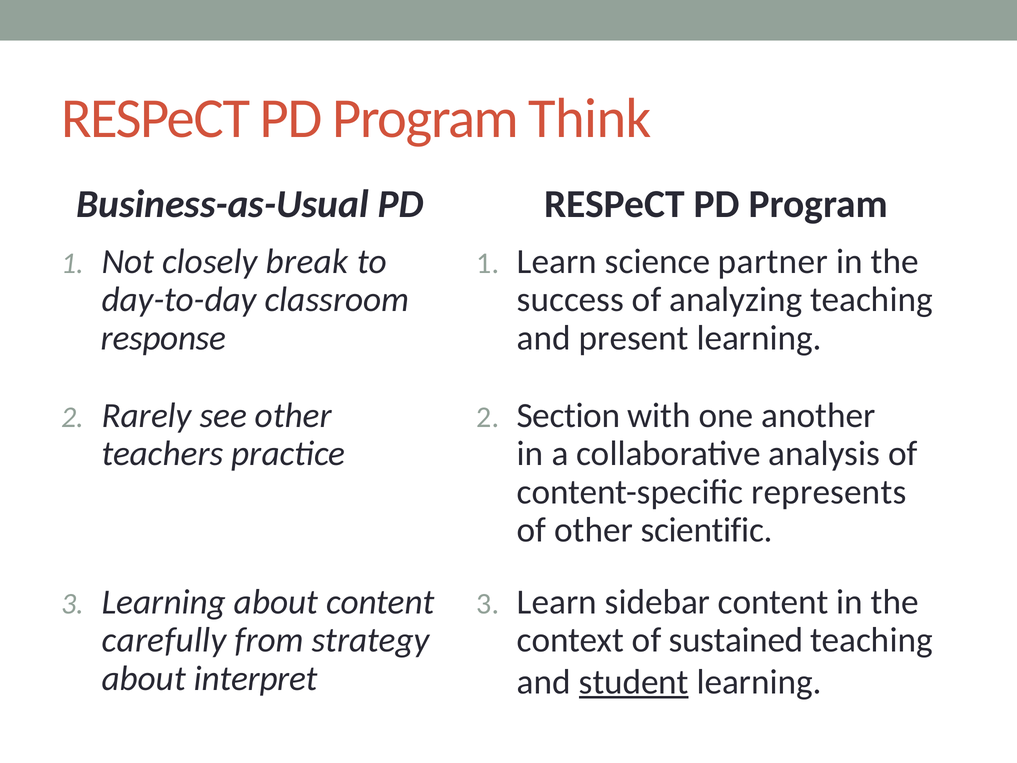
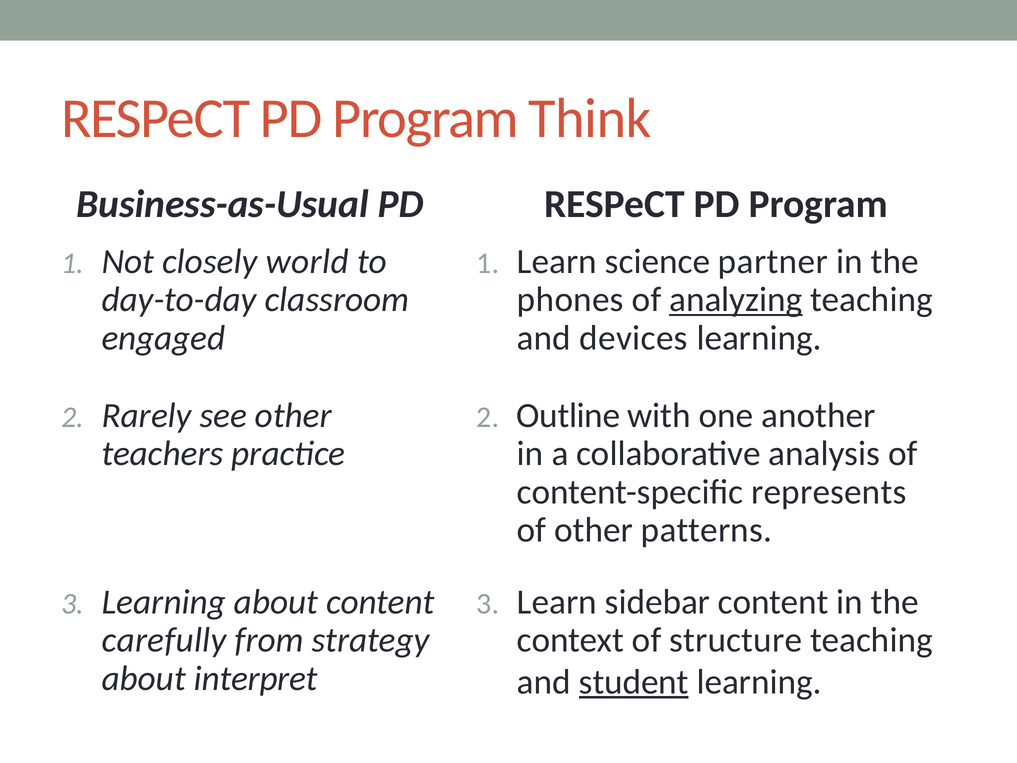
break: break -> world (307, 262)
success: success -> phones (570, 300)
analyzing underline: none -> present (736, 300)
response: response -> engaged (163, 338)
present: present -> devices (634, 338)
Section: Section -> Outline (568, 415)
scientific: scientific -> patterns (706, 530)
sustained: sustained -> structure (736, 640)
